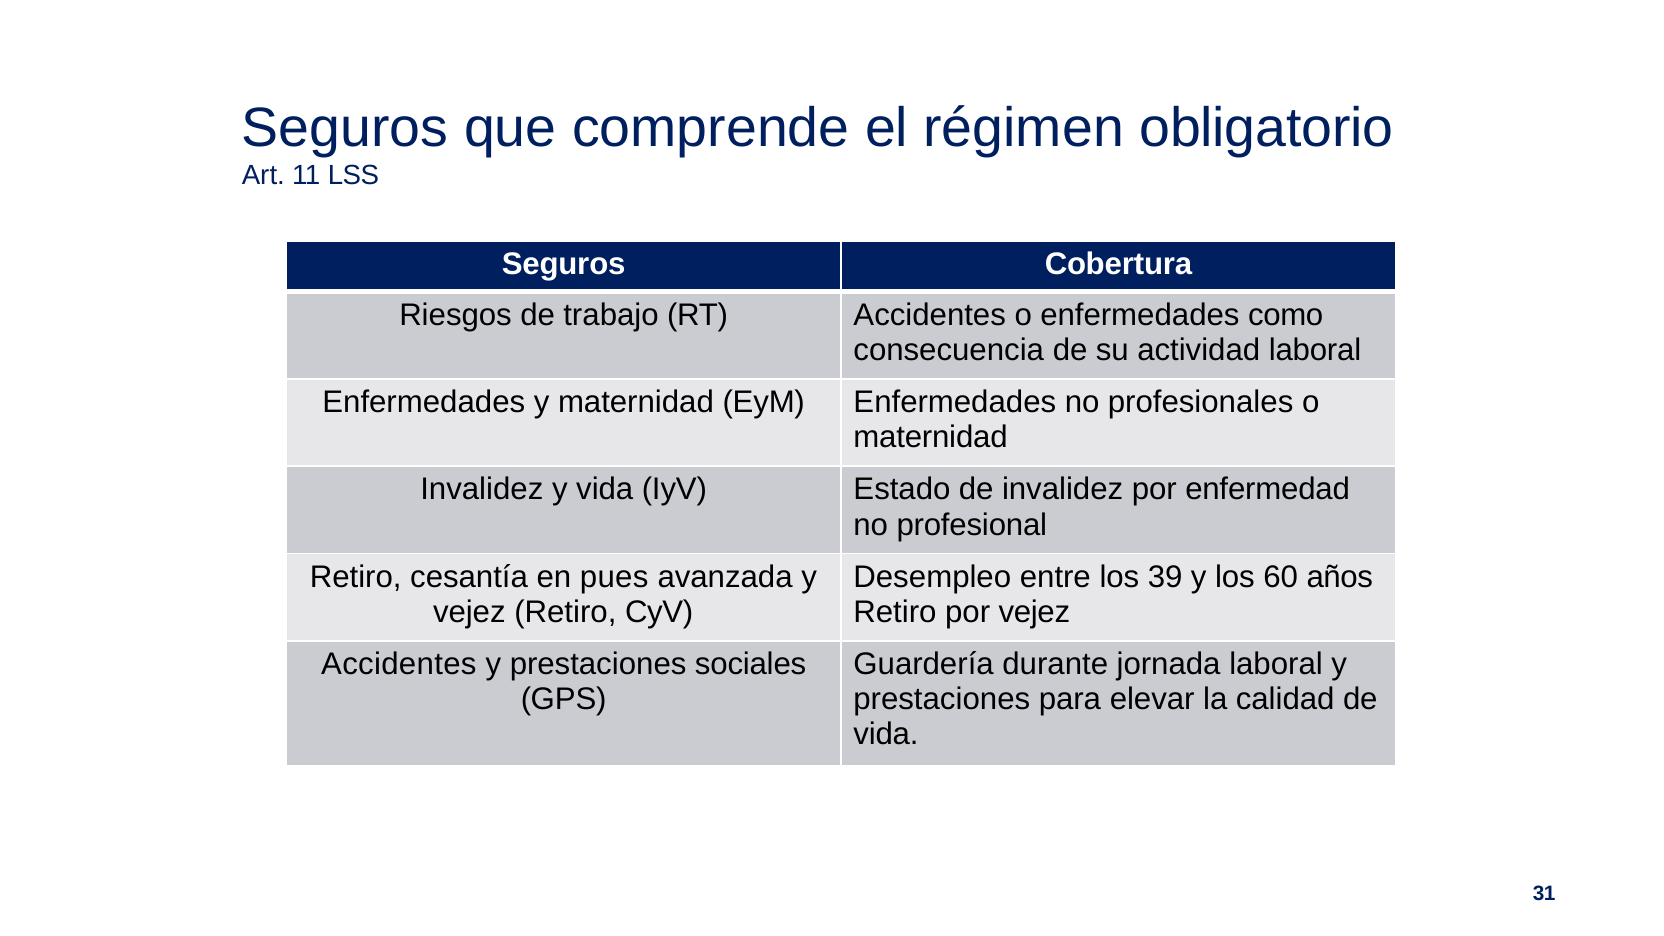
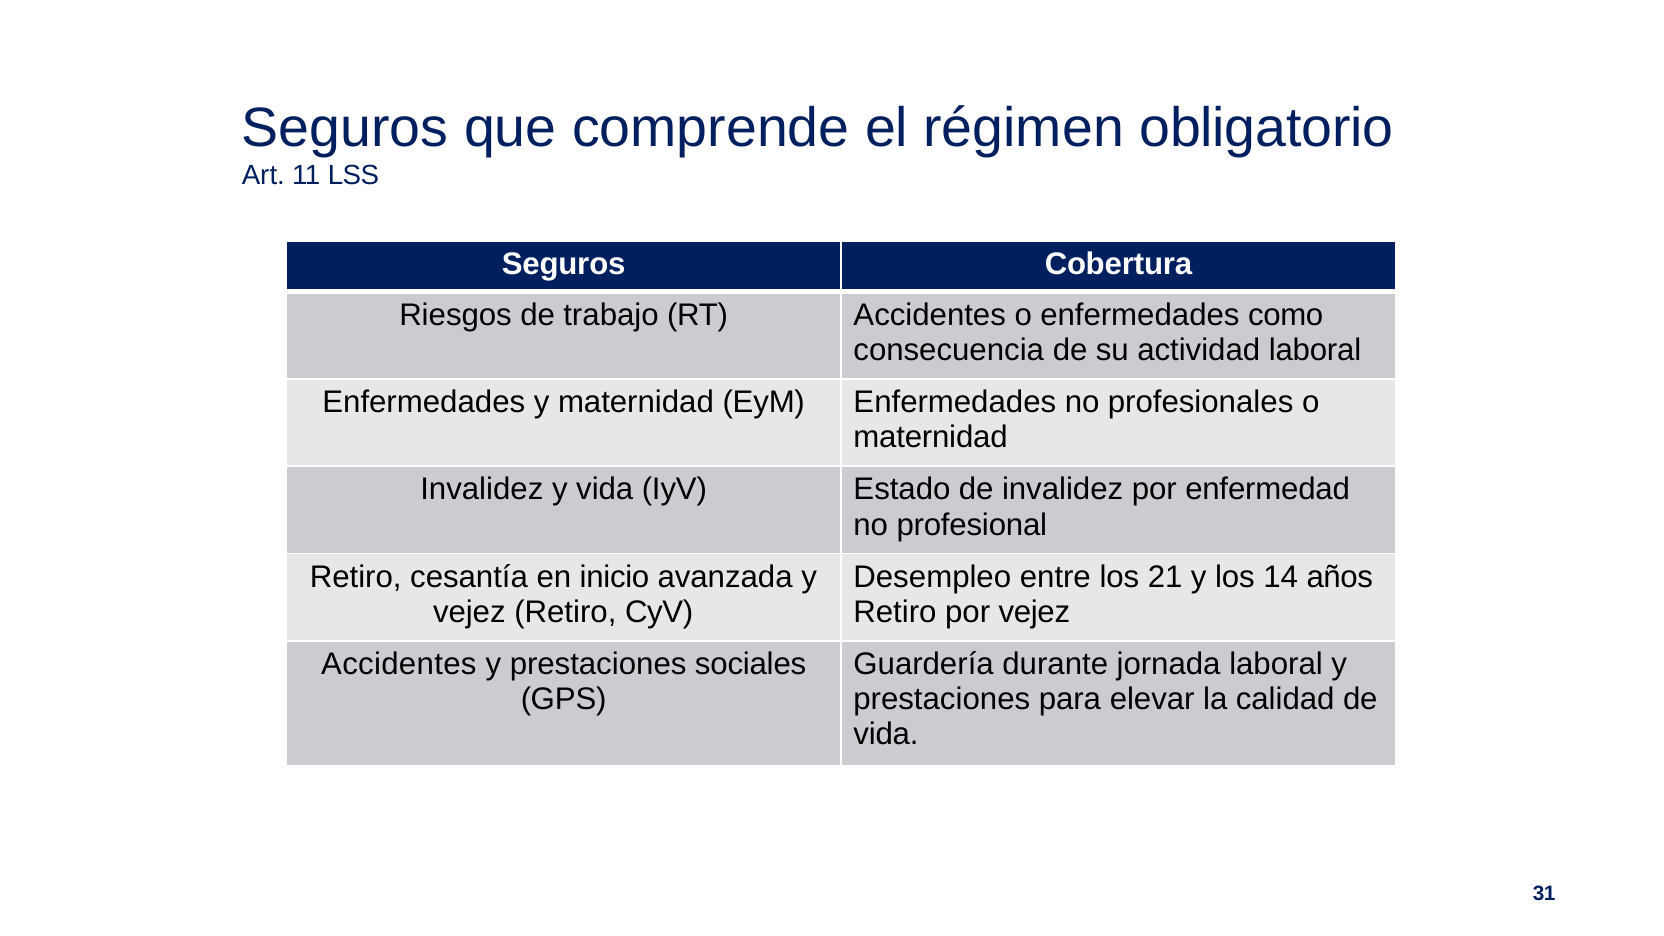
pues: pues -> inicio (615, 577)
39: 39 -> 21 (1165, 577)
60: 60 -> 14 (1281, 577)
